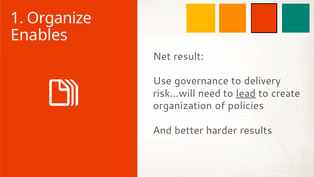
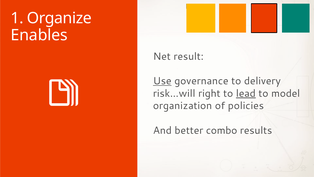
Use underline: none -> present (162, 81)
need: need -> right (209, 93)
create: create -> model (286, 93)
harder: harder -> combo (222, 130)
